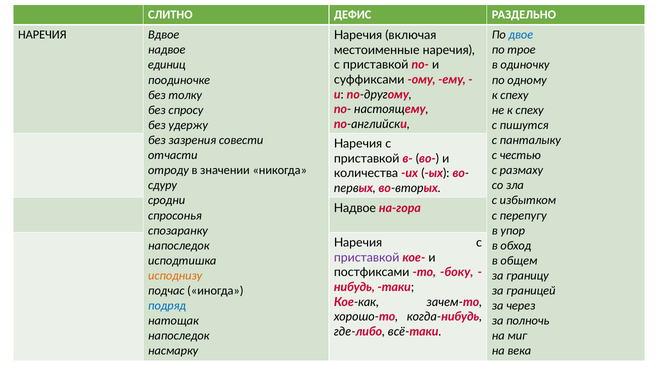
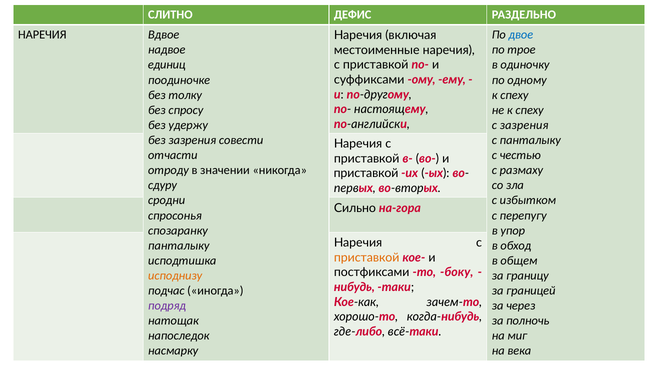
с пишутся: пишутся -> зазрения (524, 125)
количества: количества -> приставкой (366, 173)
Надвое: Надвое -> Сильно (355, 208)
напоследок: напоследок -> панталыку (179, 246)
приставкой colour: purple -> orange (367, 258)
подряд colour: blue -> purple (167, 306)
